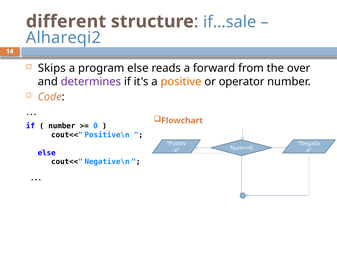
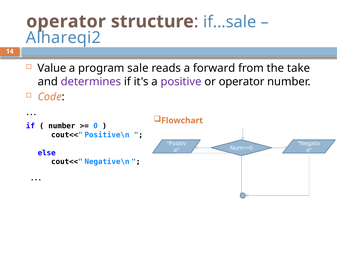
different: different -> operator (66, 21)
Skips: Skips -> Value (52, 68)
program else: else -> sale (138, 68)
over: over -> take (299, 68)
positive colour: orange -> purple (181, 82)
